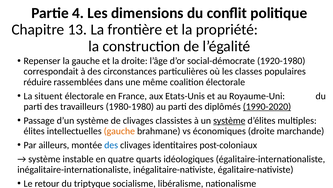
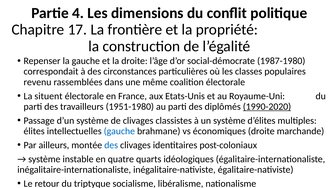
13: 13 -> 17 (77, 30)
1920-1980: 1920-1980 -> 1987-1980 (281, 61)
réduire: réduire -> revenu (38, 82)
1980-1980: 1980-1980 -> 1951-1980 (130, 106)
système underline: present -> none (229, 120)
gauche colour: orange -> blue (119, 131)
